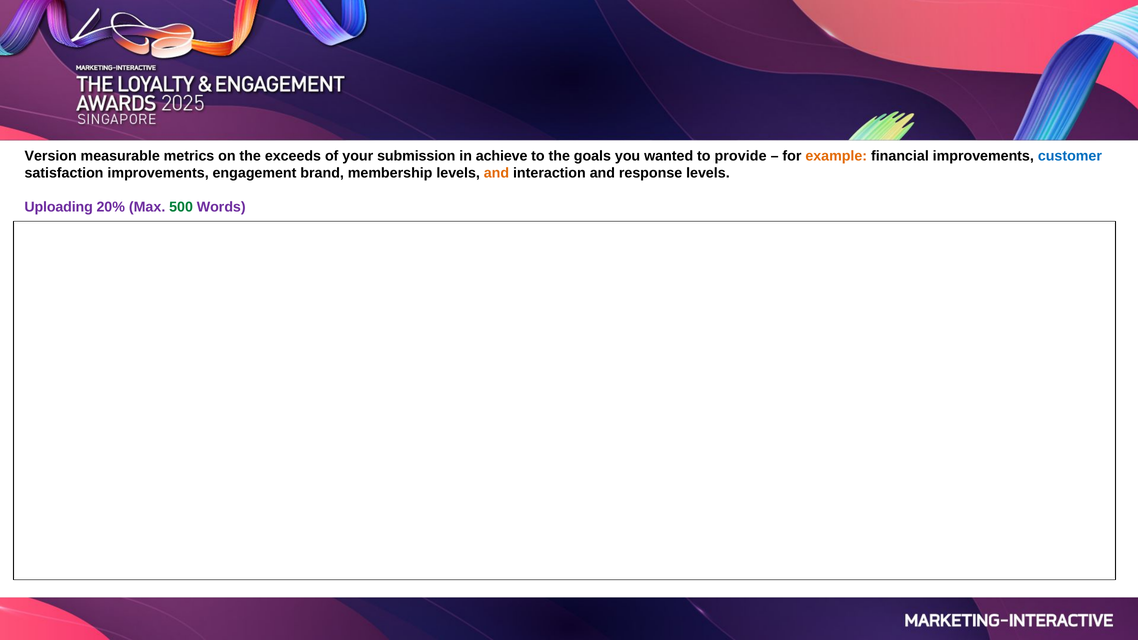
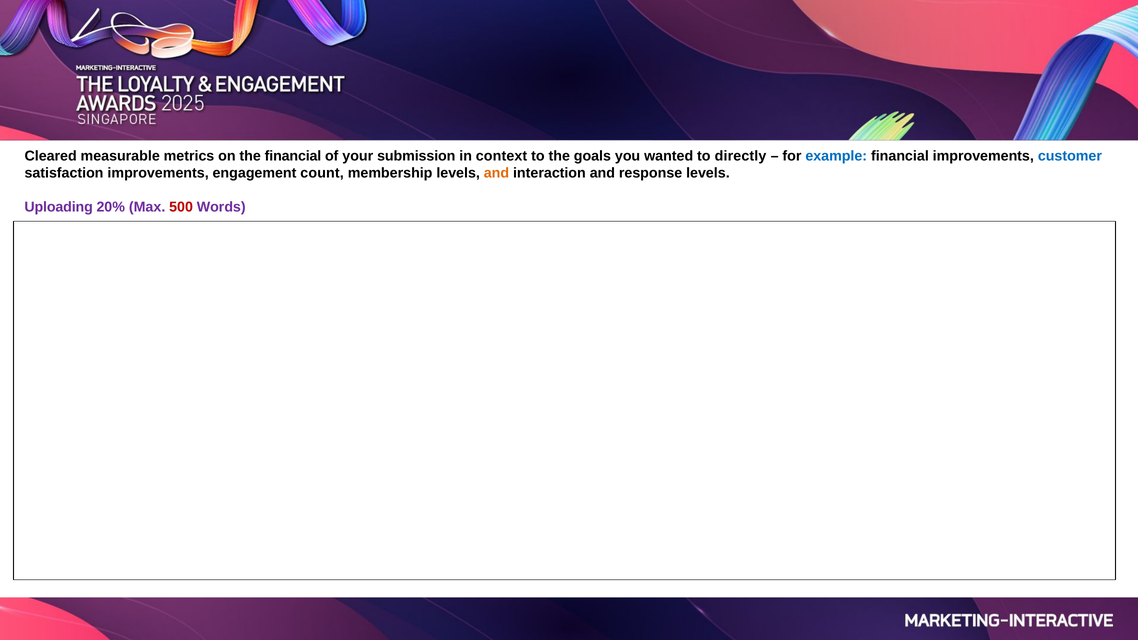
Version: Version -> Cleared (51, 156)
the exceeds: exceeds -> financial (293, 156)
achieve: achieve -> context (502, 156)
provide: provide -> directly (741, 156)
example colour: orange -> blue (836, 156)
brand: brand -> count (322, 173)
500 colour: green -> red (181, 207)
